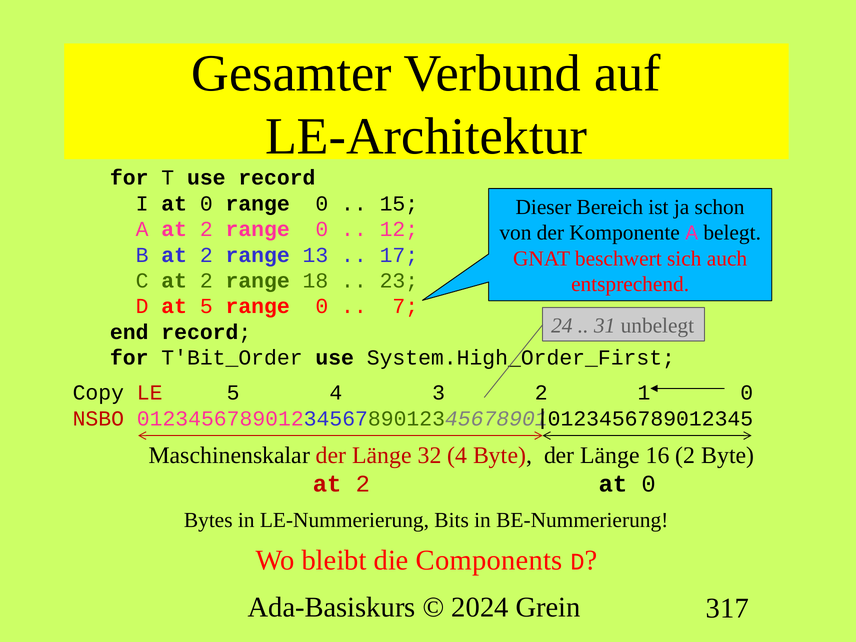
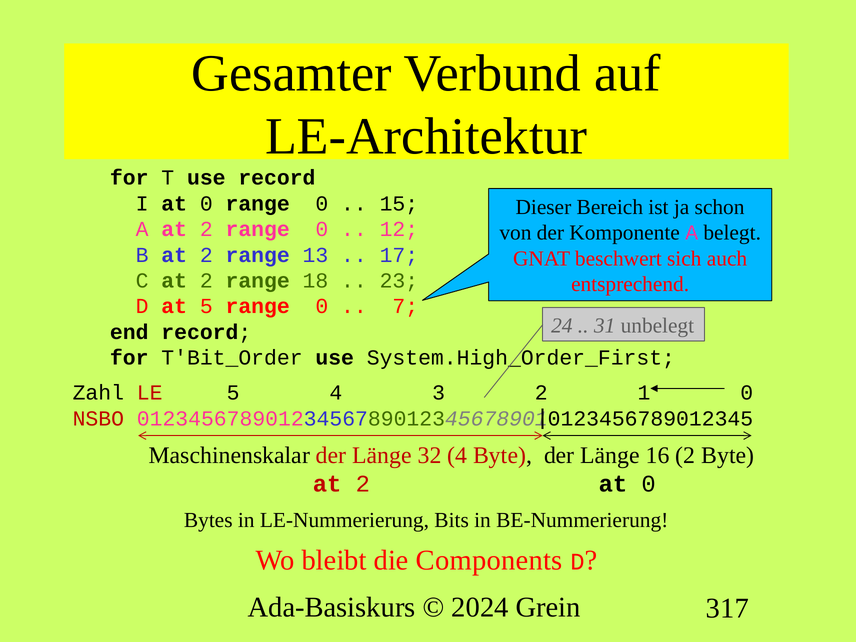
Copy: Copy -> Zahl (98, 393)
